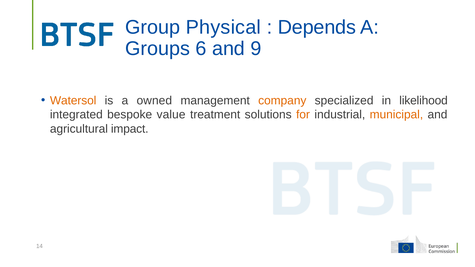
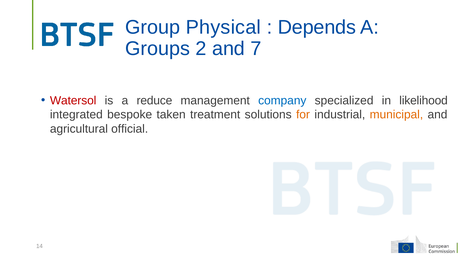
6: 6 -> 2 (201, 49)
9: 9 -> 7 (256, 49)
Watersol colour: orange -> red (73, 101)
owned: owned -> reduce (154, 101)
company colour: orange -> blue (282, 101)
value: value -> taken (171, 115)
impact: impact -> official (130, 129)
